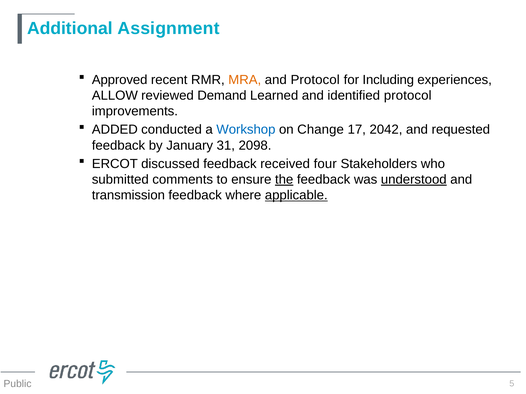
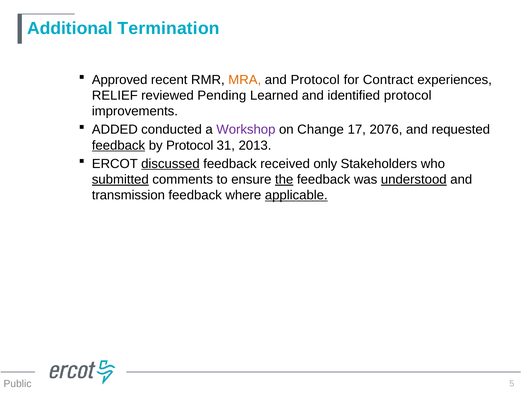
Assignment: Assignment -> Termination (169, 28)
Including: Including -> Contract (388, 80)
ALLOW: ALLOW -> RELIEF (115, 96)
Demand: Demand -> Pending (222, 96)
Workshop colour: blue -> purple (246, 130)
2042: 2042 -> 2076 (386, 130)
feedback underline: none -> present (118, 146)
by January: January -> Protocol (190, 146)
2098: 2098 -> 2013 (255, 146)
discussed underline: none -> present (170, 164)
four: four -> only (325, 164)
submitted underline: none -> present (120, 180)
